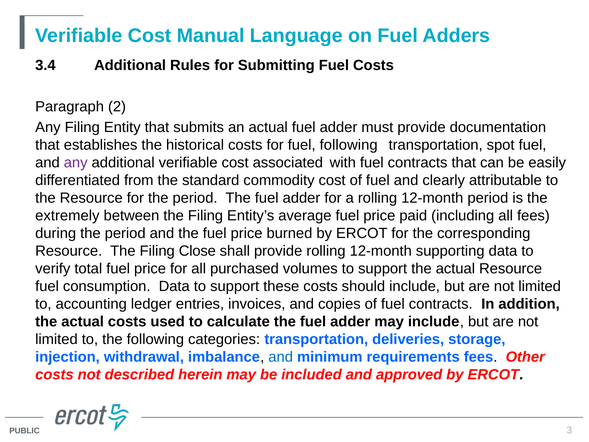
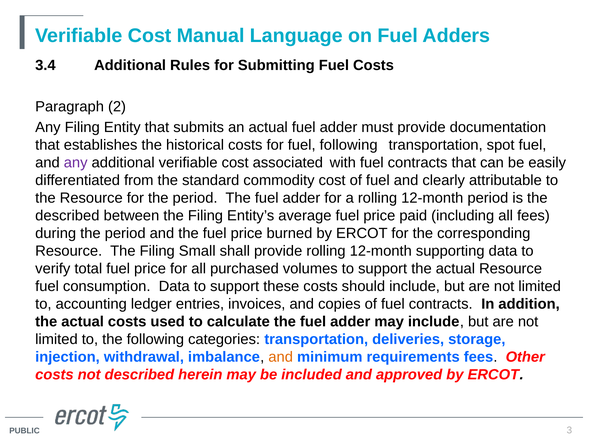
extremely: extremely -> described (67, 215)
Close: Close -> Small (197, 251)
and colour: blue -> orange (281, 357)
